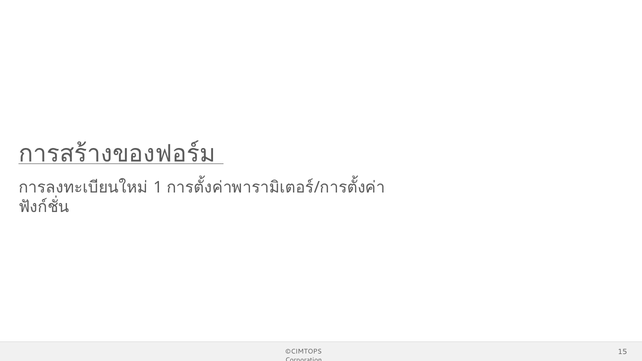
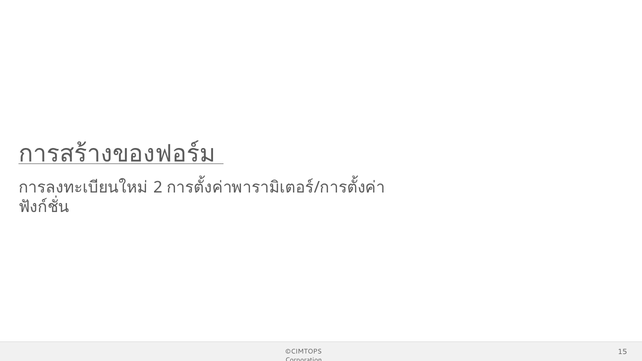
1: 1 -> 2 (158, 188)
